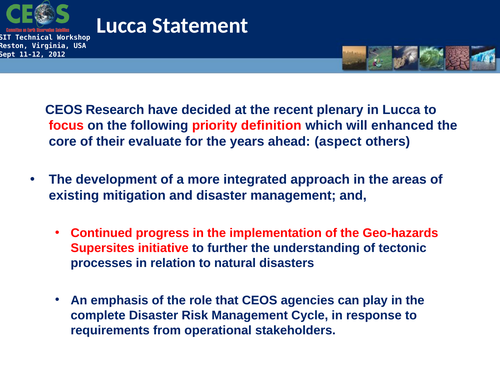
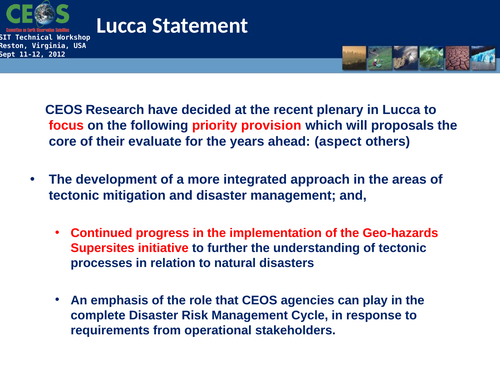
definition: definition -> provision (271, 125)
enhanced: enhanced -> proposals (402, 125)
existing: existing -> tectonic (74, 195)
